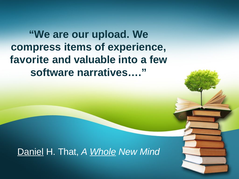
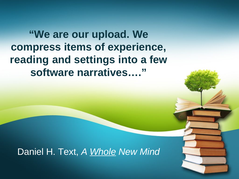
favorite: favorite -> reading (29, 60)
valuable: valuable -> settings (95, 60)
Daniel underline: present -> none (31, 152)
That: That -> Text (68, 152)
